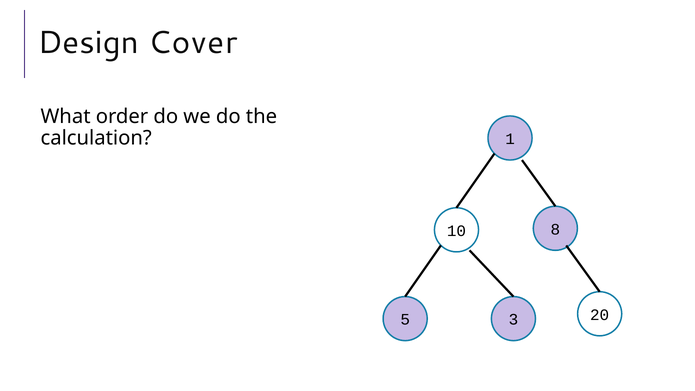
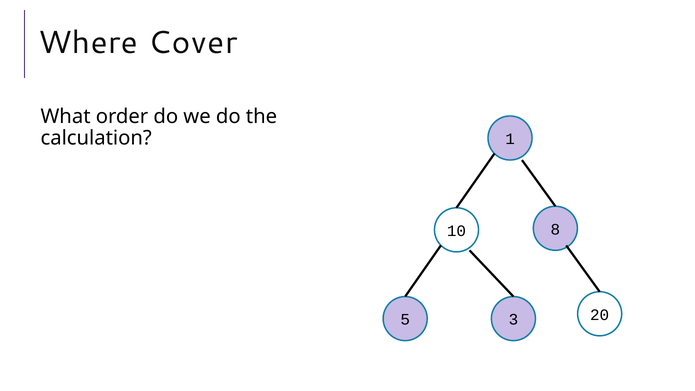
Design: Design -> Where (88, 43)
